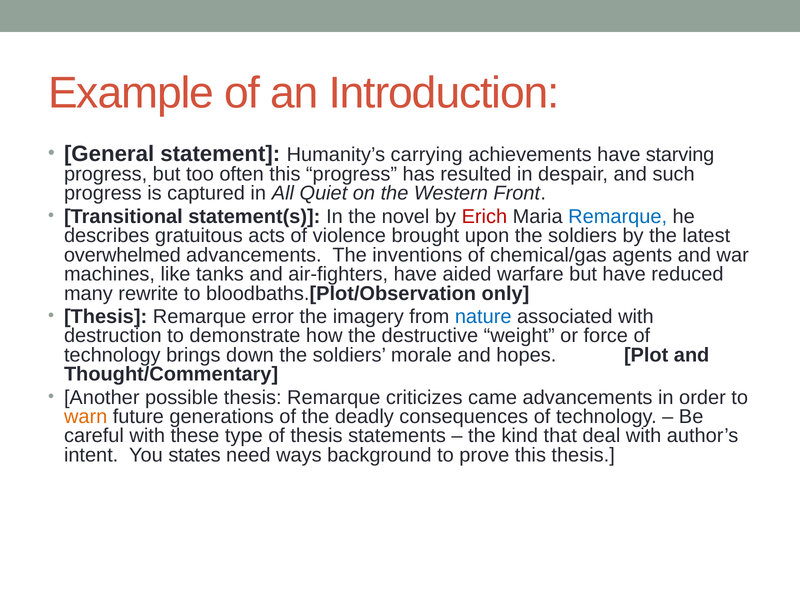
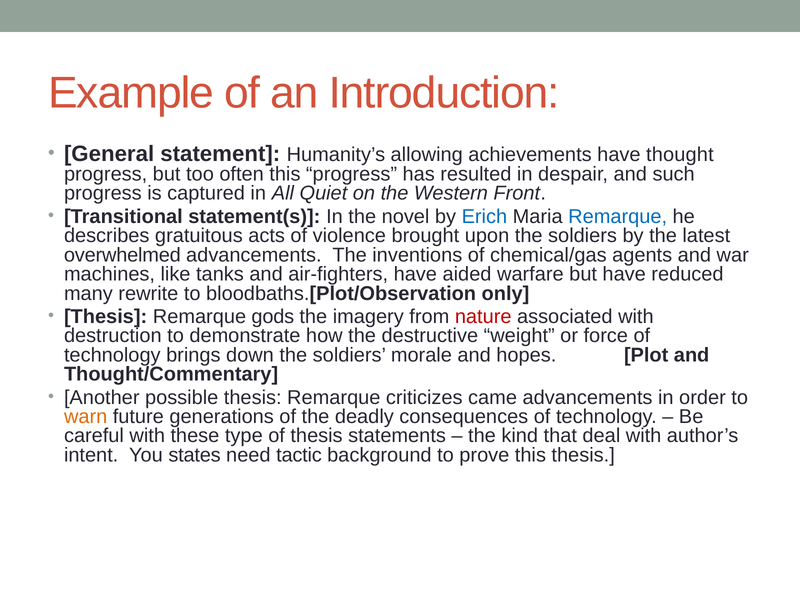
carrying: carrying -> allowing (427, 154)
starving: starving -> thought (680, 154)
Erich colour: red -> blue (484, 217)
error: error -> gods (273, 317)
nature colour: blue -> red (483, 317)
ways: ways -> tactic (299, 455)
